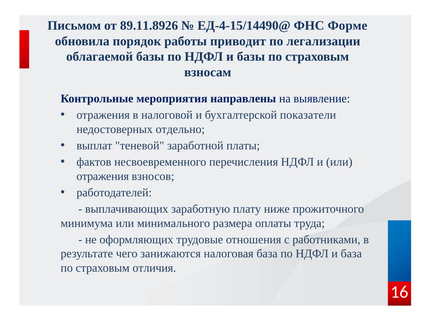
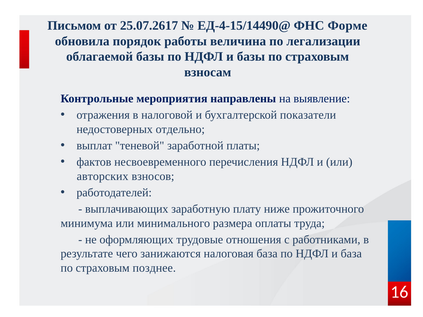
89.11.8926: 89.11.8926 -> 25.07.2617 (149, 26)
приводит: приводит -> величина (238, 41)
отражения: отражения -> авторских (103, 176)
отличия: отличия -> позднее (154, 268)
